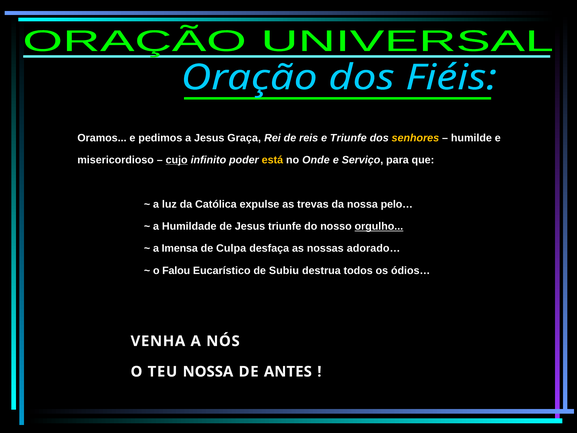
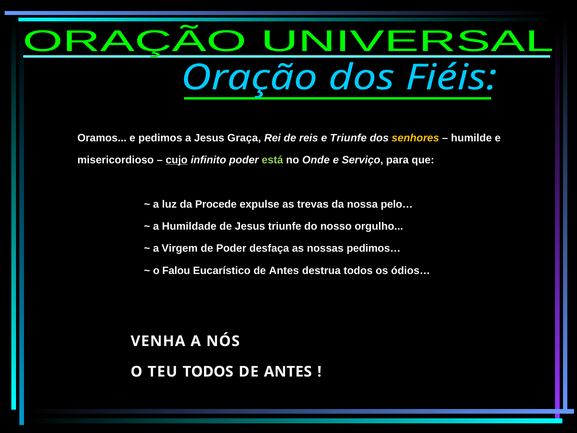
está colour: yellow -> light green (272, 160)
Católica: Católica -> Procede (216, 204)
orgulho underline: present -> none (379, 226)
Imensa: Imensa -> Virgem (180, 248)
de Culpa: Culpa -> Poder (231, 248)
adorado…: adorado… -> pedimos… (374, 248)
Eucarístico de Subiu: Subiu -> Antes (284, 270)
TEU NOSSA: NOSSA -> TODOS (208, 371)
